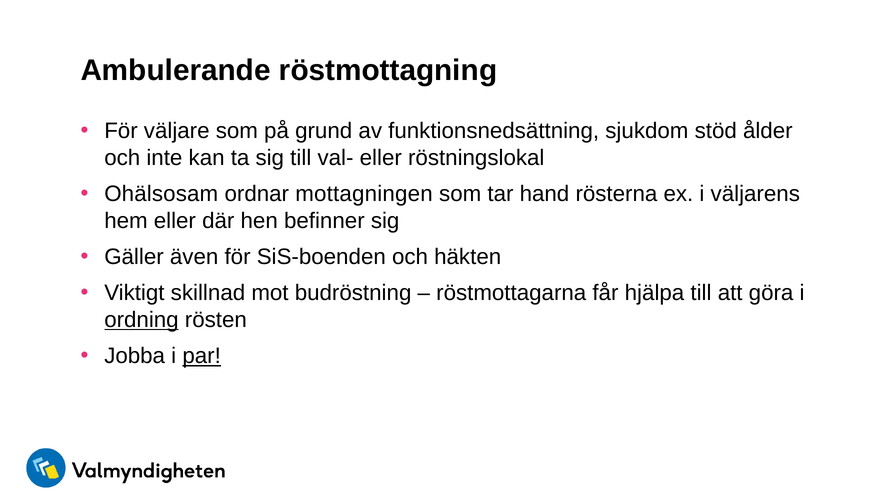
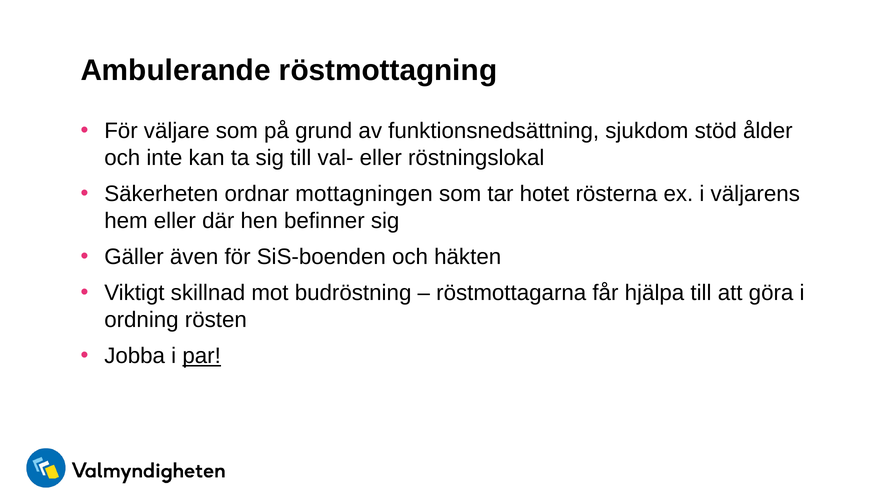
Ohälsosam: Ohälsosam -> Säkerheten (161, 194)
hand: hand -> hotet (544, 194)
ordning underline: present -> none (141, 319)
